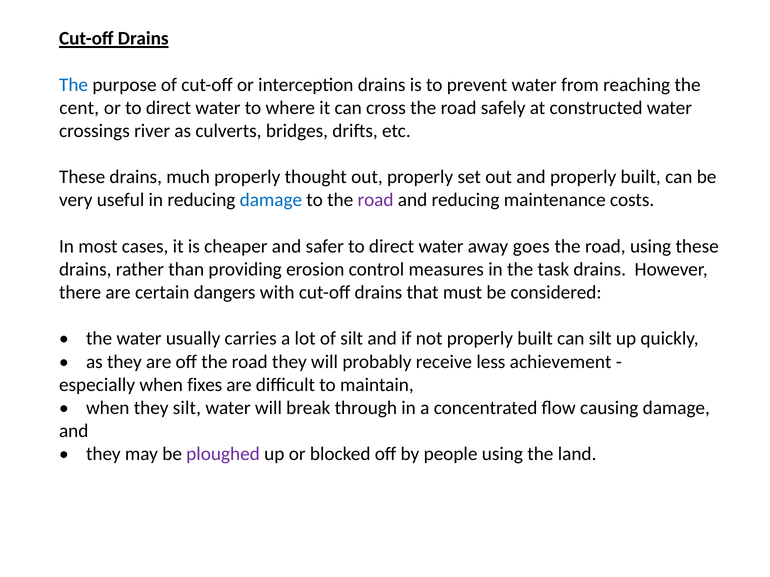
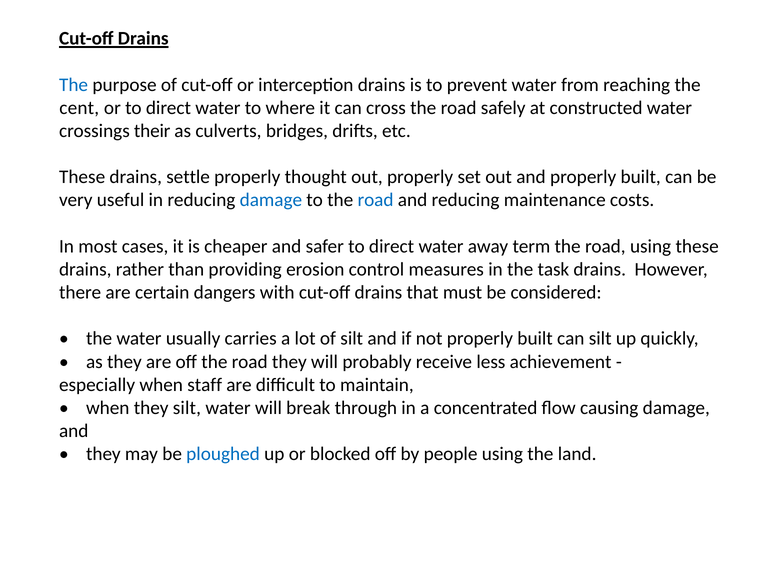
river: river -> their (152, 131)
much: much -> settle (188, 177)
road colour: purple -> blue (376, 200)
goes: goes -> term (531, 247)
fixes: fixes -> staff (205, 385)
ploughed colour: purple -> blue (223, 454)
